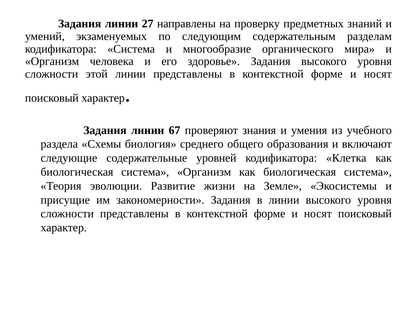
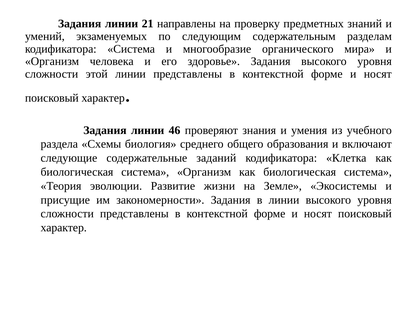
27: 27 -> 21 (148, 24)
67: 67 -> 46 (175, 130)
уровней: уровней -> заданий (216, 158)
